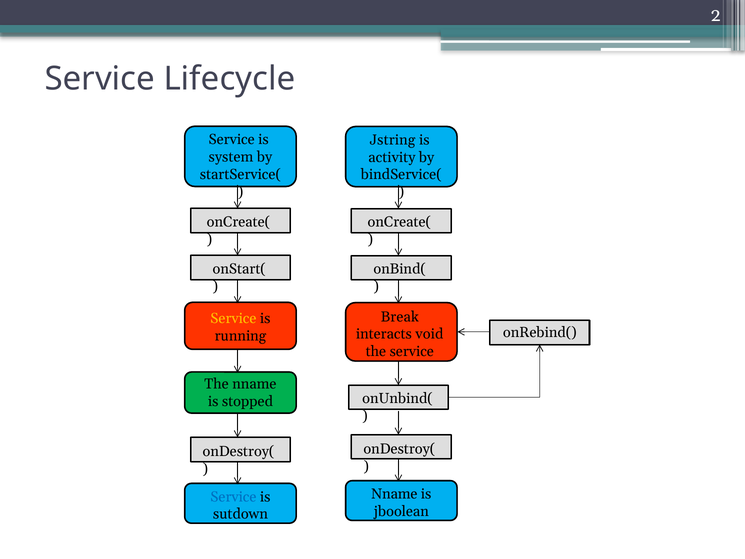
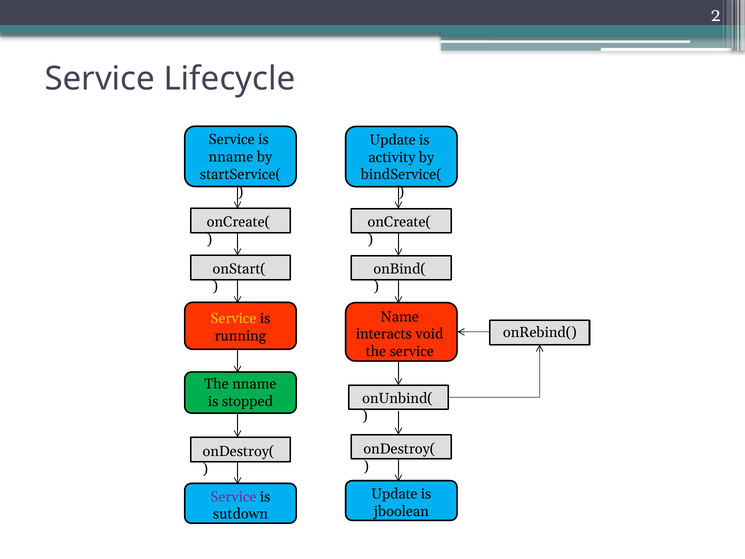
Jstring: Jstring -> Update (393, 140)
system: system -> nname (231, 157)
Break: Break -> Name (400, 317)
Nname: Nname -> Update (394, 494)
Service colour: blue -> purple (233, 497)
